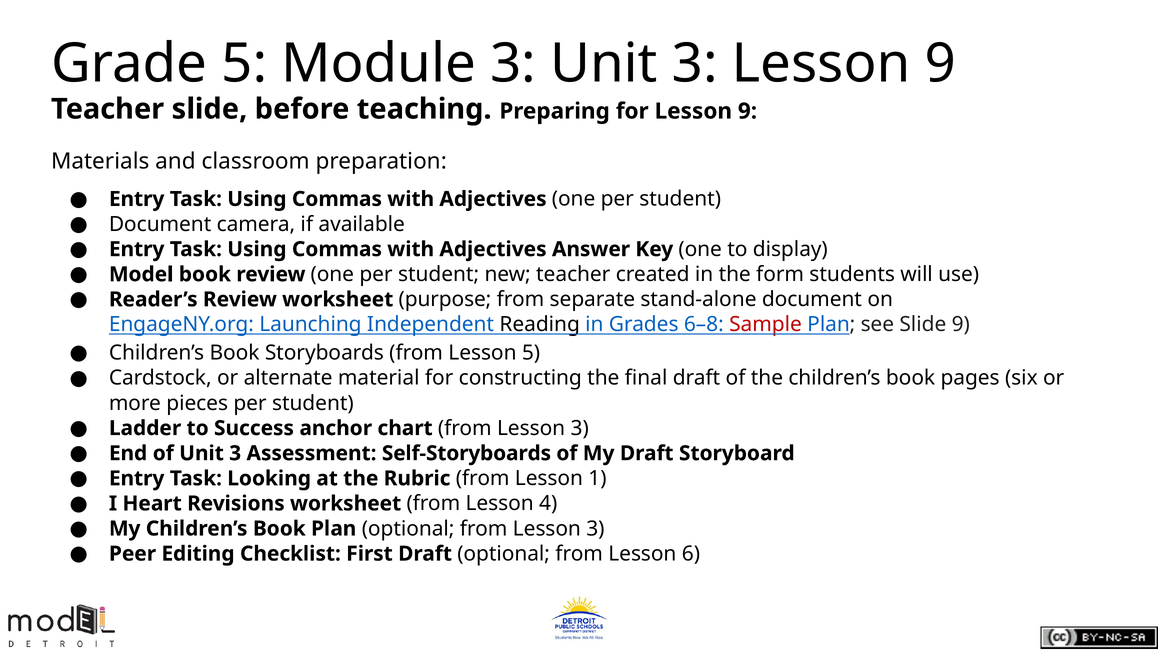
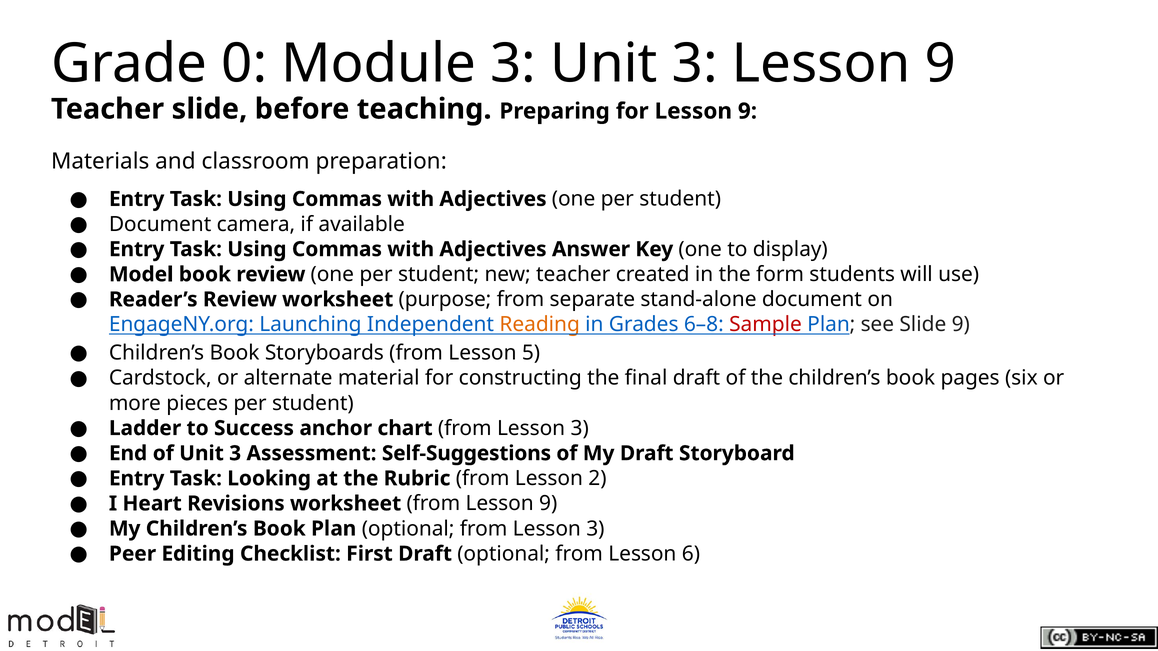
Grade 5: 5 -> 0 (244, 64)
Reading colour: black -> orange (540, 325)
Self-Storyboards: Self-Storyboards -> Self-Suggestions (466, 454)
1: 1 -> 2 (597, 479)
from Lesson 4: 4 -> 9 (548, 504)
